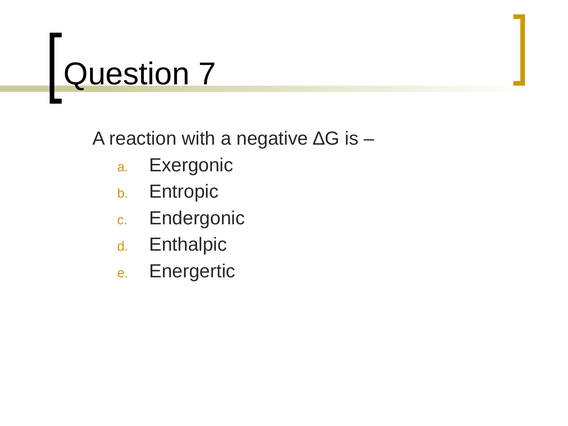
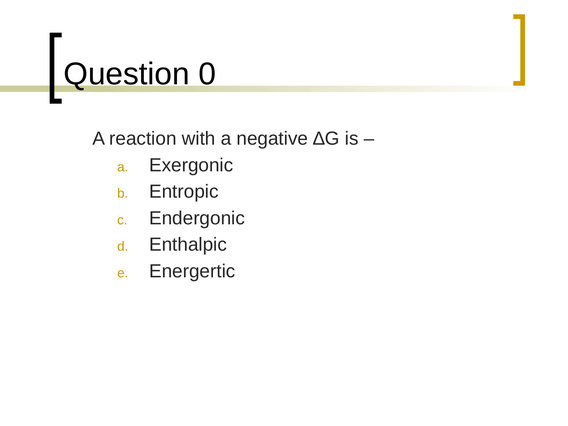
7: 7 -> 0 (207, 74)
